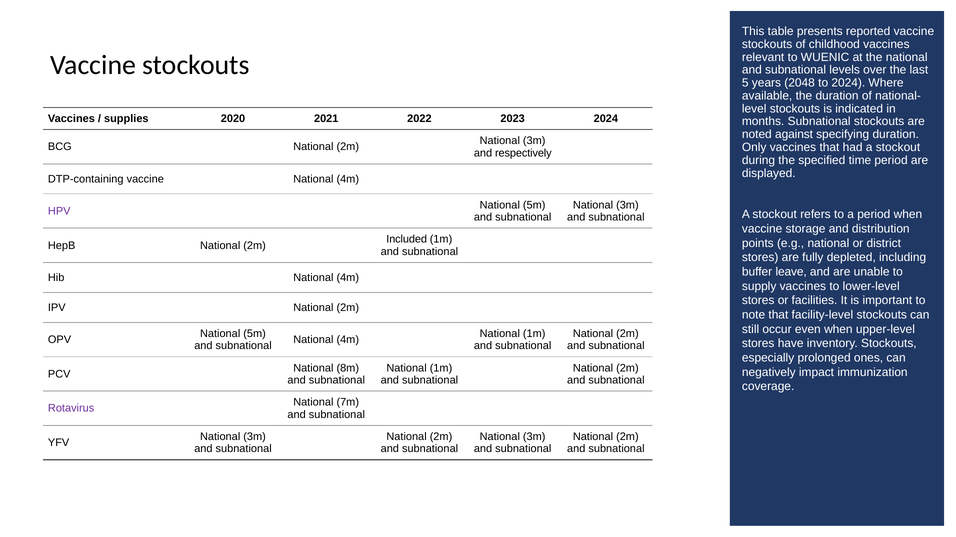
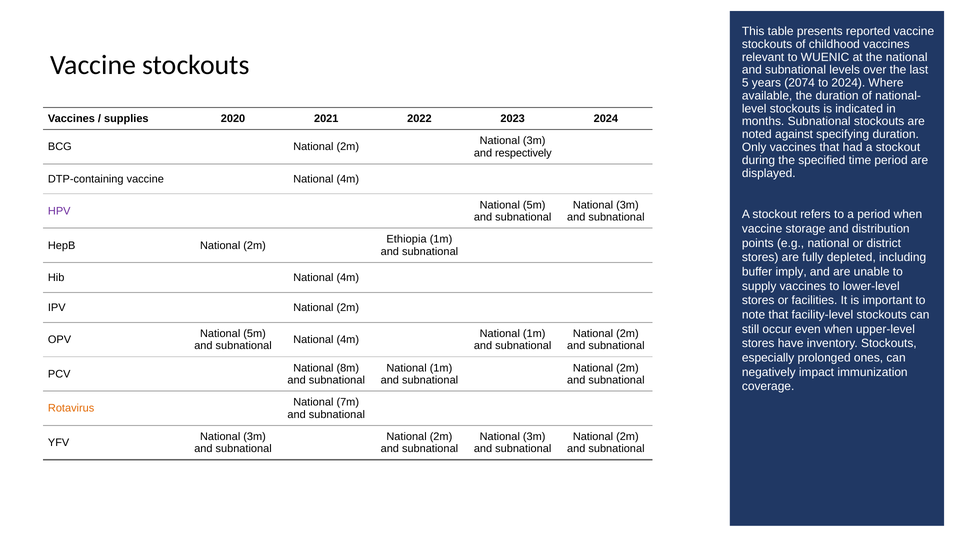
2048: 2048 -> 2074 (800, 83)
Included: Included -> Ethiopia (407, 240)
leave: leave -> imply (791, 272)
Rotavirus colour: purple -> orange (71, 409)
